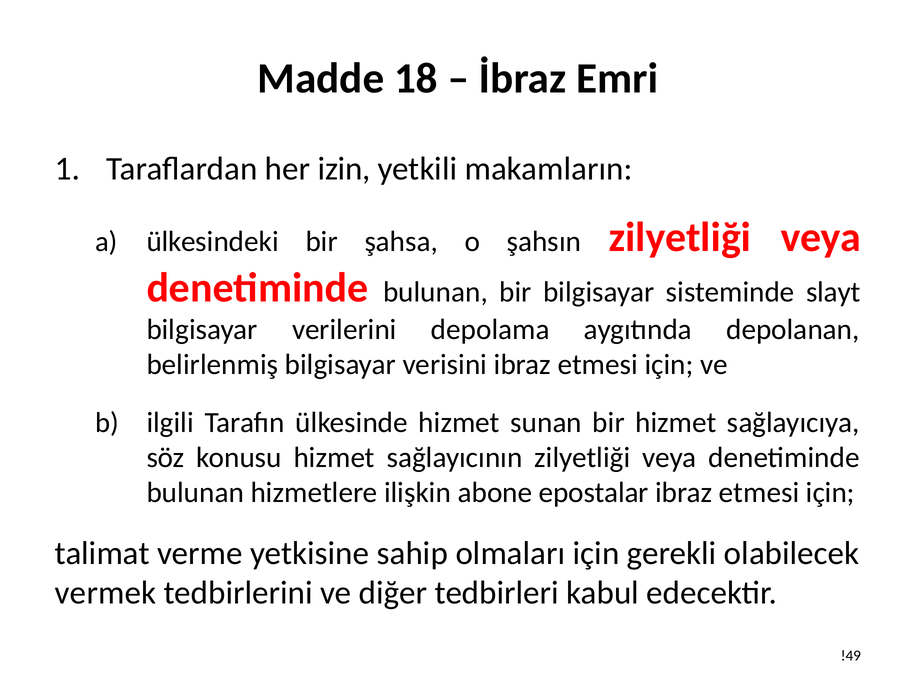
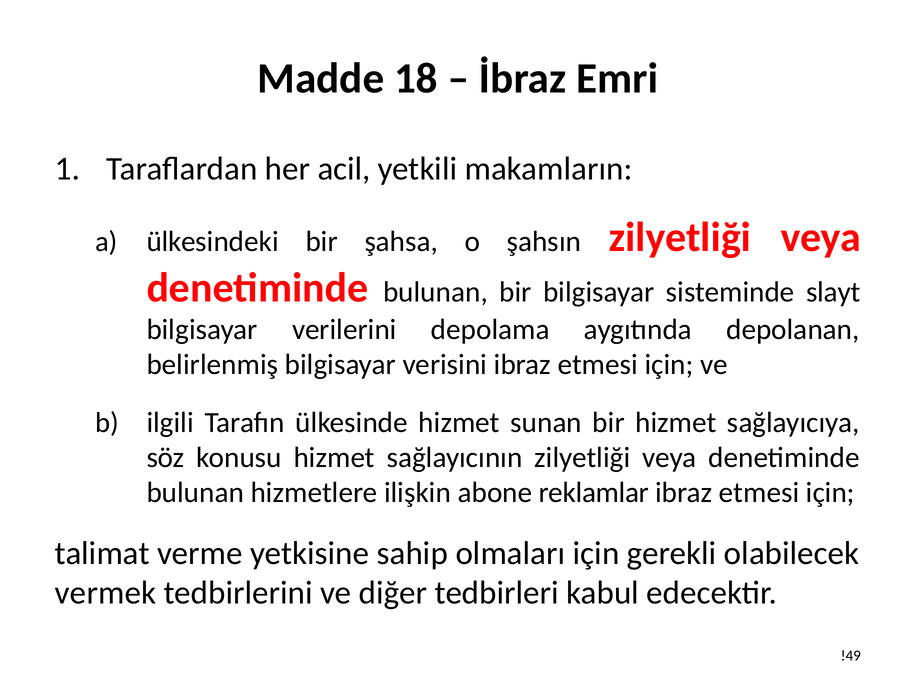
izin: izin -> acil (344, 169)
epostalar: epostalar -> reklamlar (594, 493)
